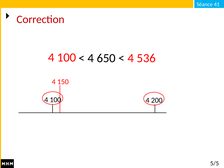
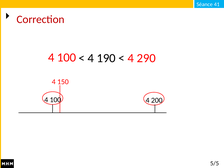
536: 536 -> 290 (146, 58)
650: 650 -> 190 (106, 58)
